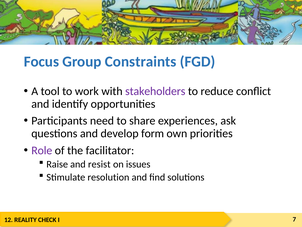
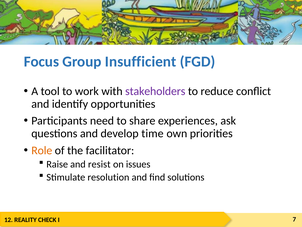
Constraints: Constraints -> Insufficient (141, 62)
form: form -> time (152, 133)
Role colour: purple -> orange (42, 150)
